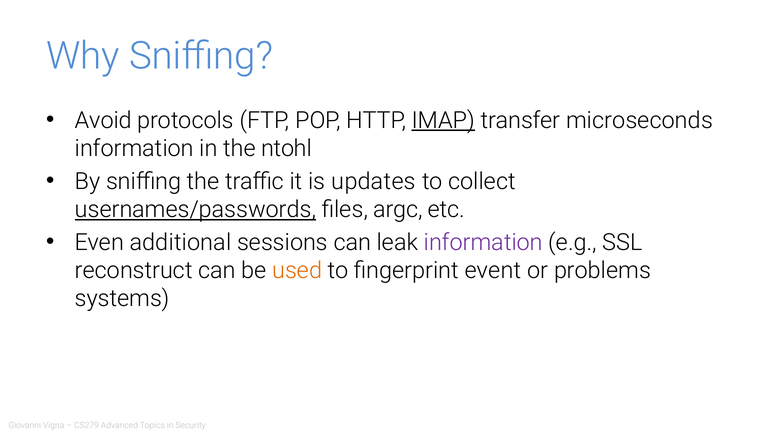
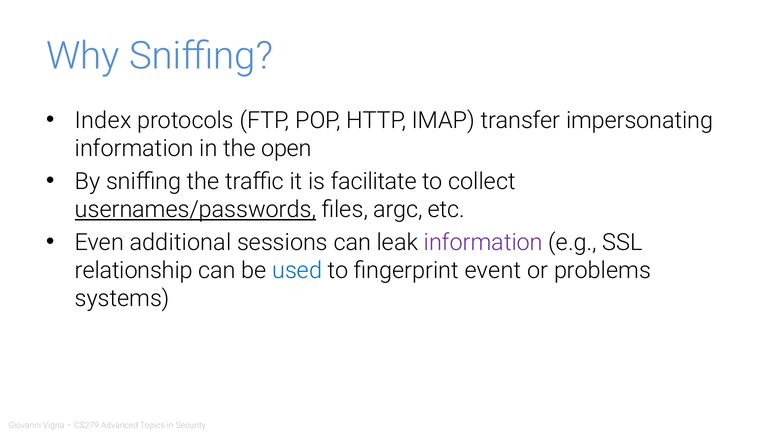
Avoid: Avoid -> Index (103, 120)
IMAP underline: present -> none (443, 120)
microseconds: microseconds -> impersonating (640, 120)
ntohl: ntohl -> open (286, 149)
updates: updates -> facilitate (374, 181)
reconstruct: reconstruct -> relationship (134, 270)
used colour: orange -> blue (297, 270)
